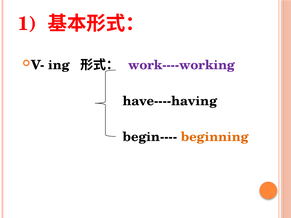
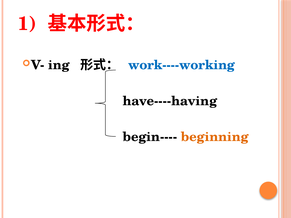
work----working colour: purple -> blue (181, 65)
